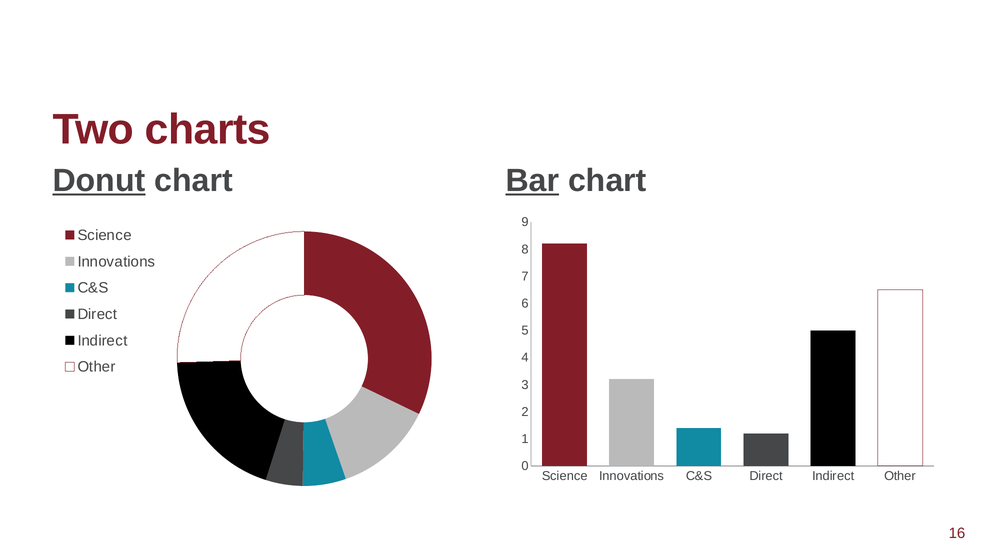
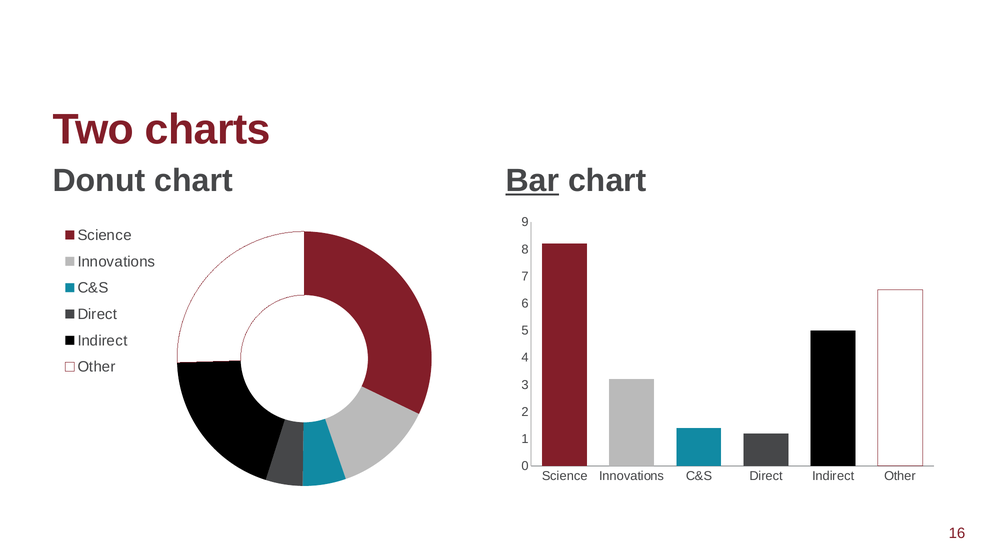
Donut underline: present -> none (99, 181)
